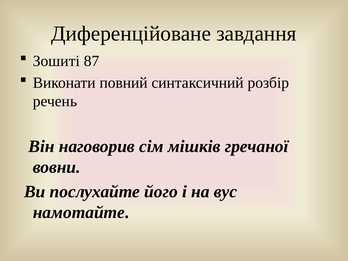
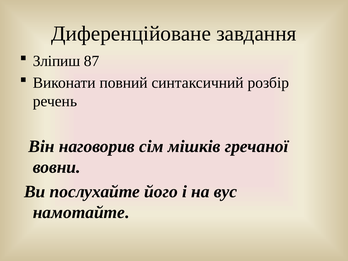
Зошиті: Зошиті -> Зліпиш (56, 61)
